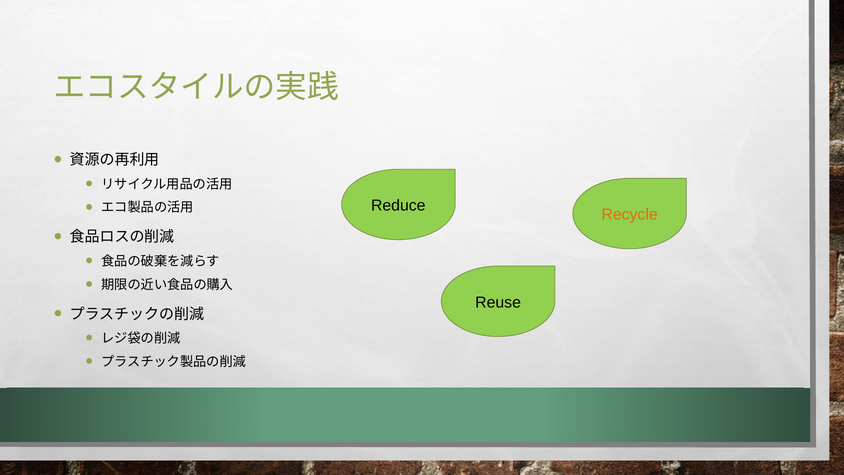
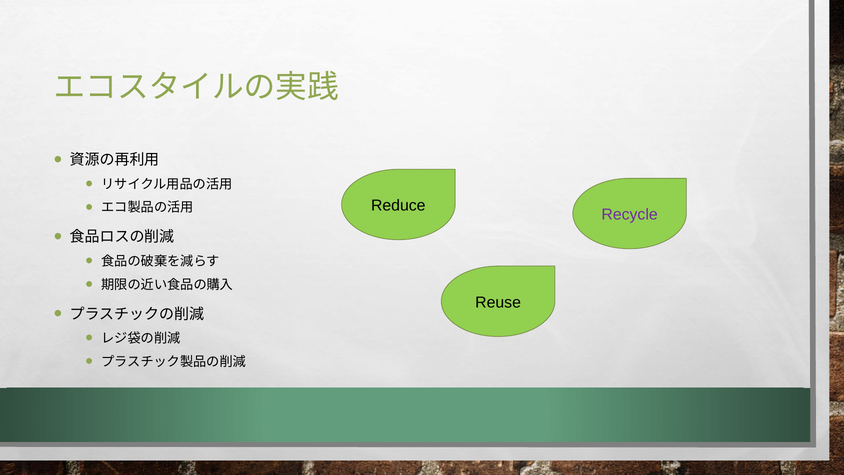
Recycle colour: orange -> purple (630, 215)
